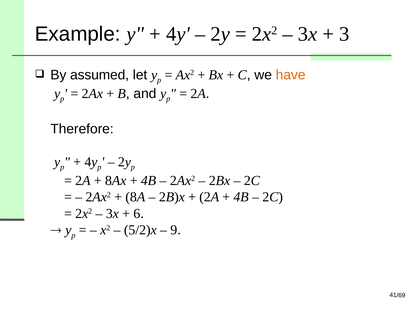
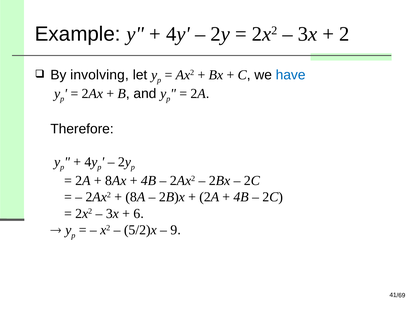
3: 3 -> 2 (344, 34)
assumed: assumed -> involving (99, 75)
have colour: orange -> blue (291, 75)
